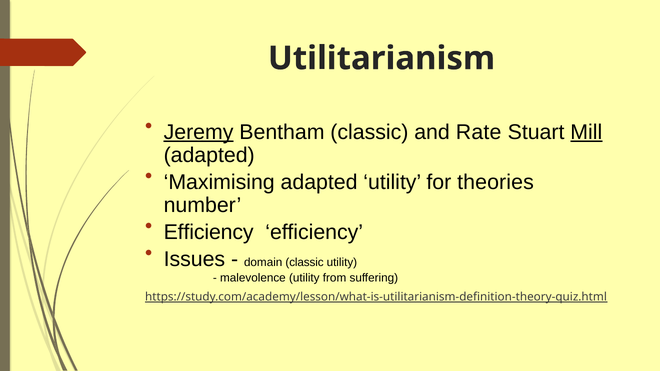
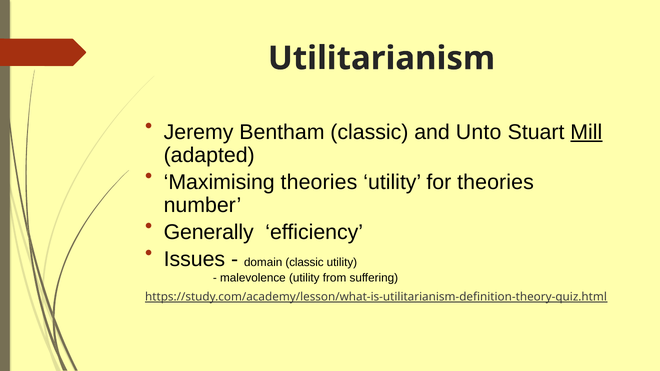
Jeremy underline: present -> none (199, 132)
Rate: Rate -> Unto (479, 132)
Maximising adapted: adapted -> theories (319, 182)
Efficiency: Efficiency -> Generally (209, 232)
